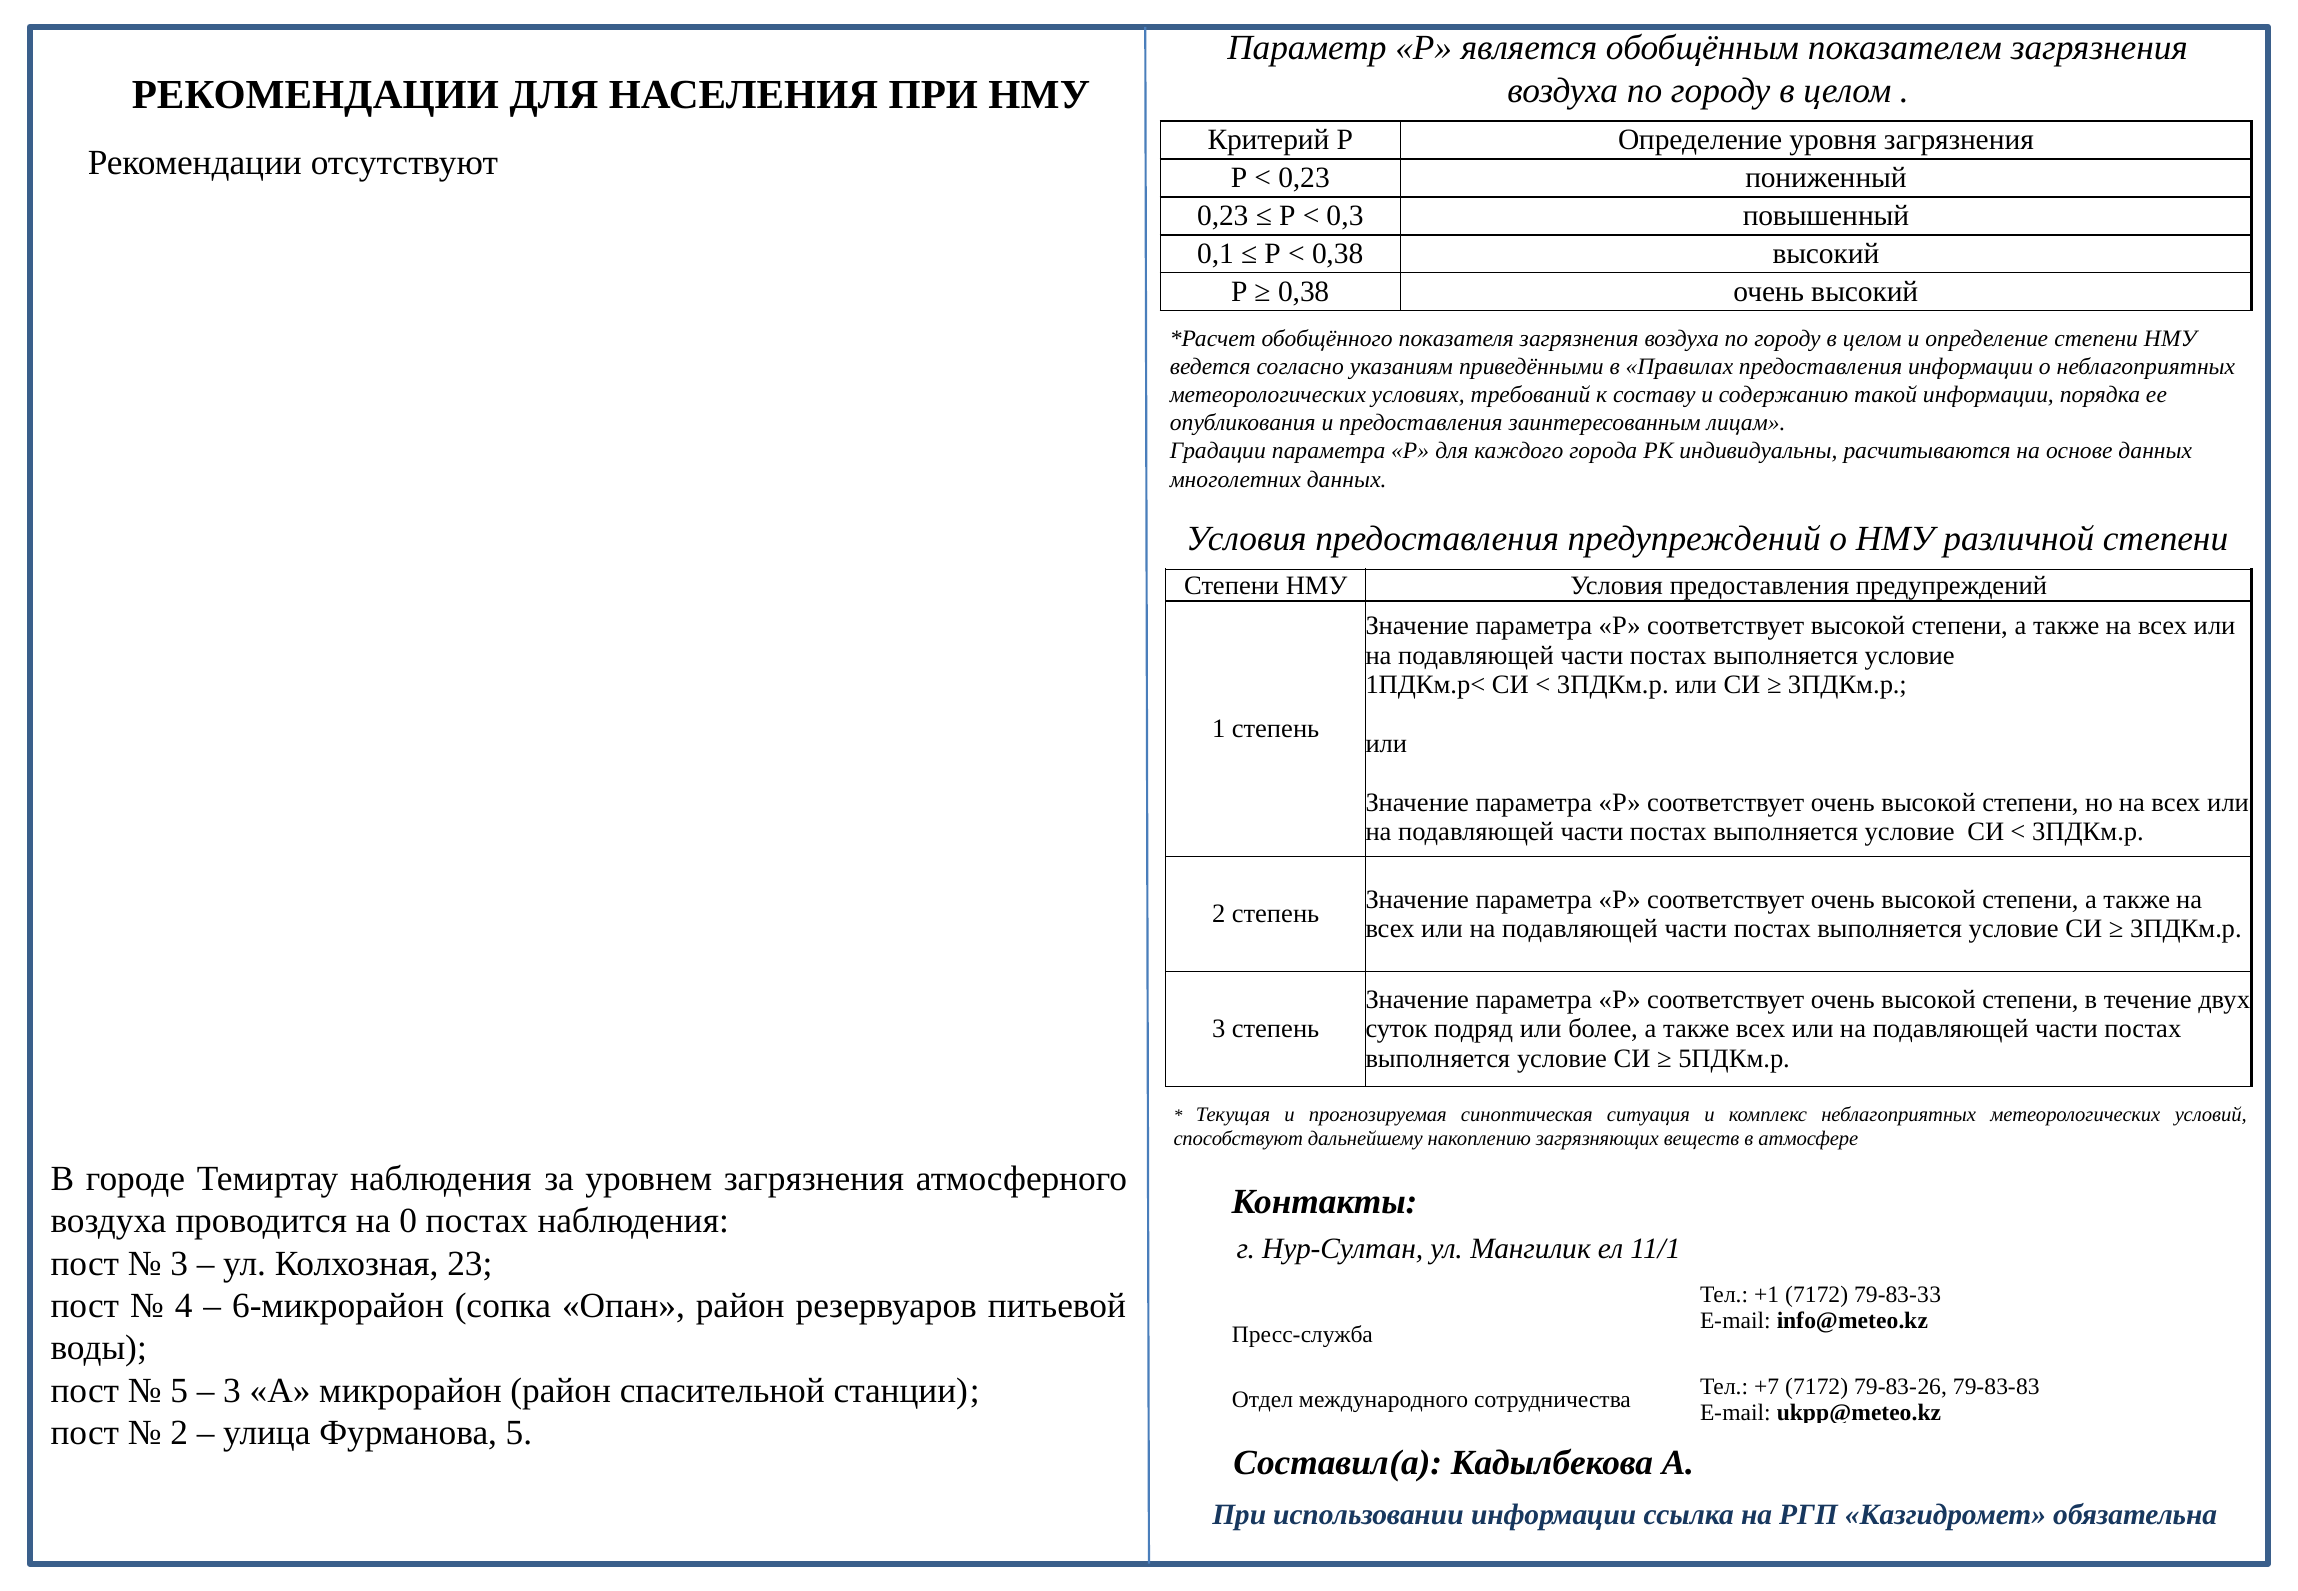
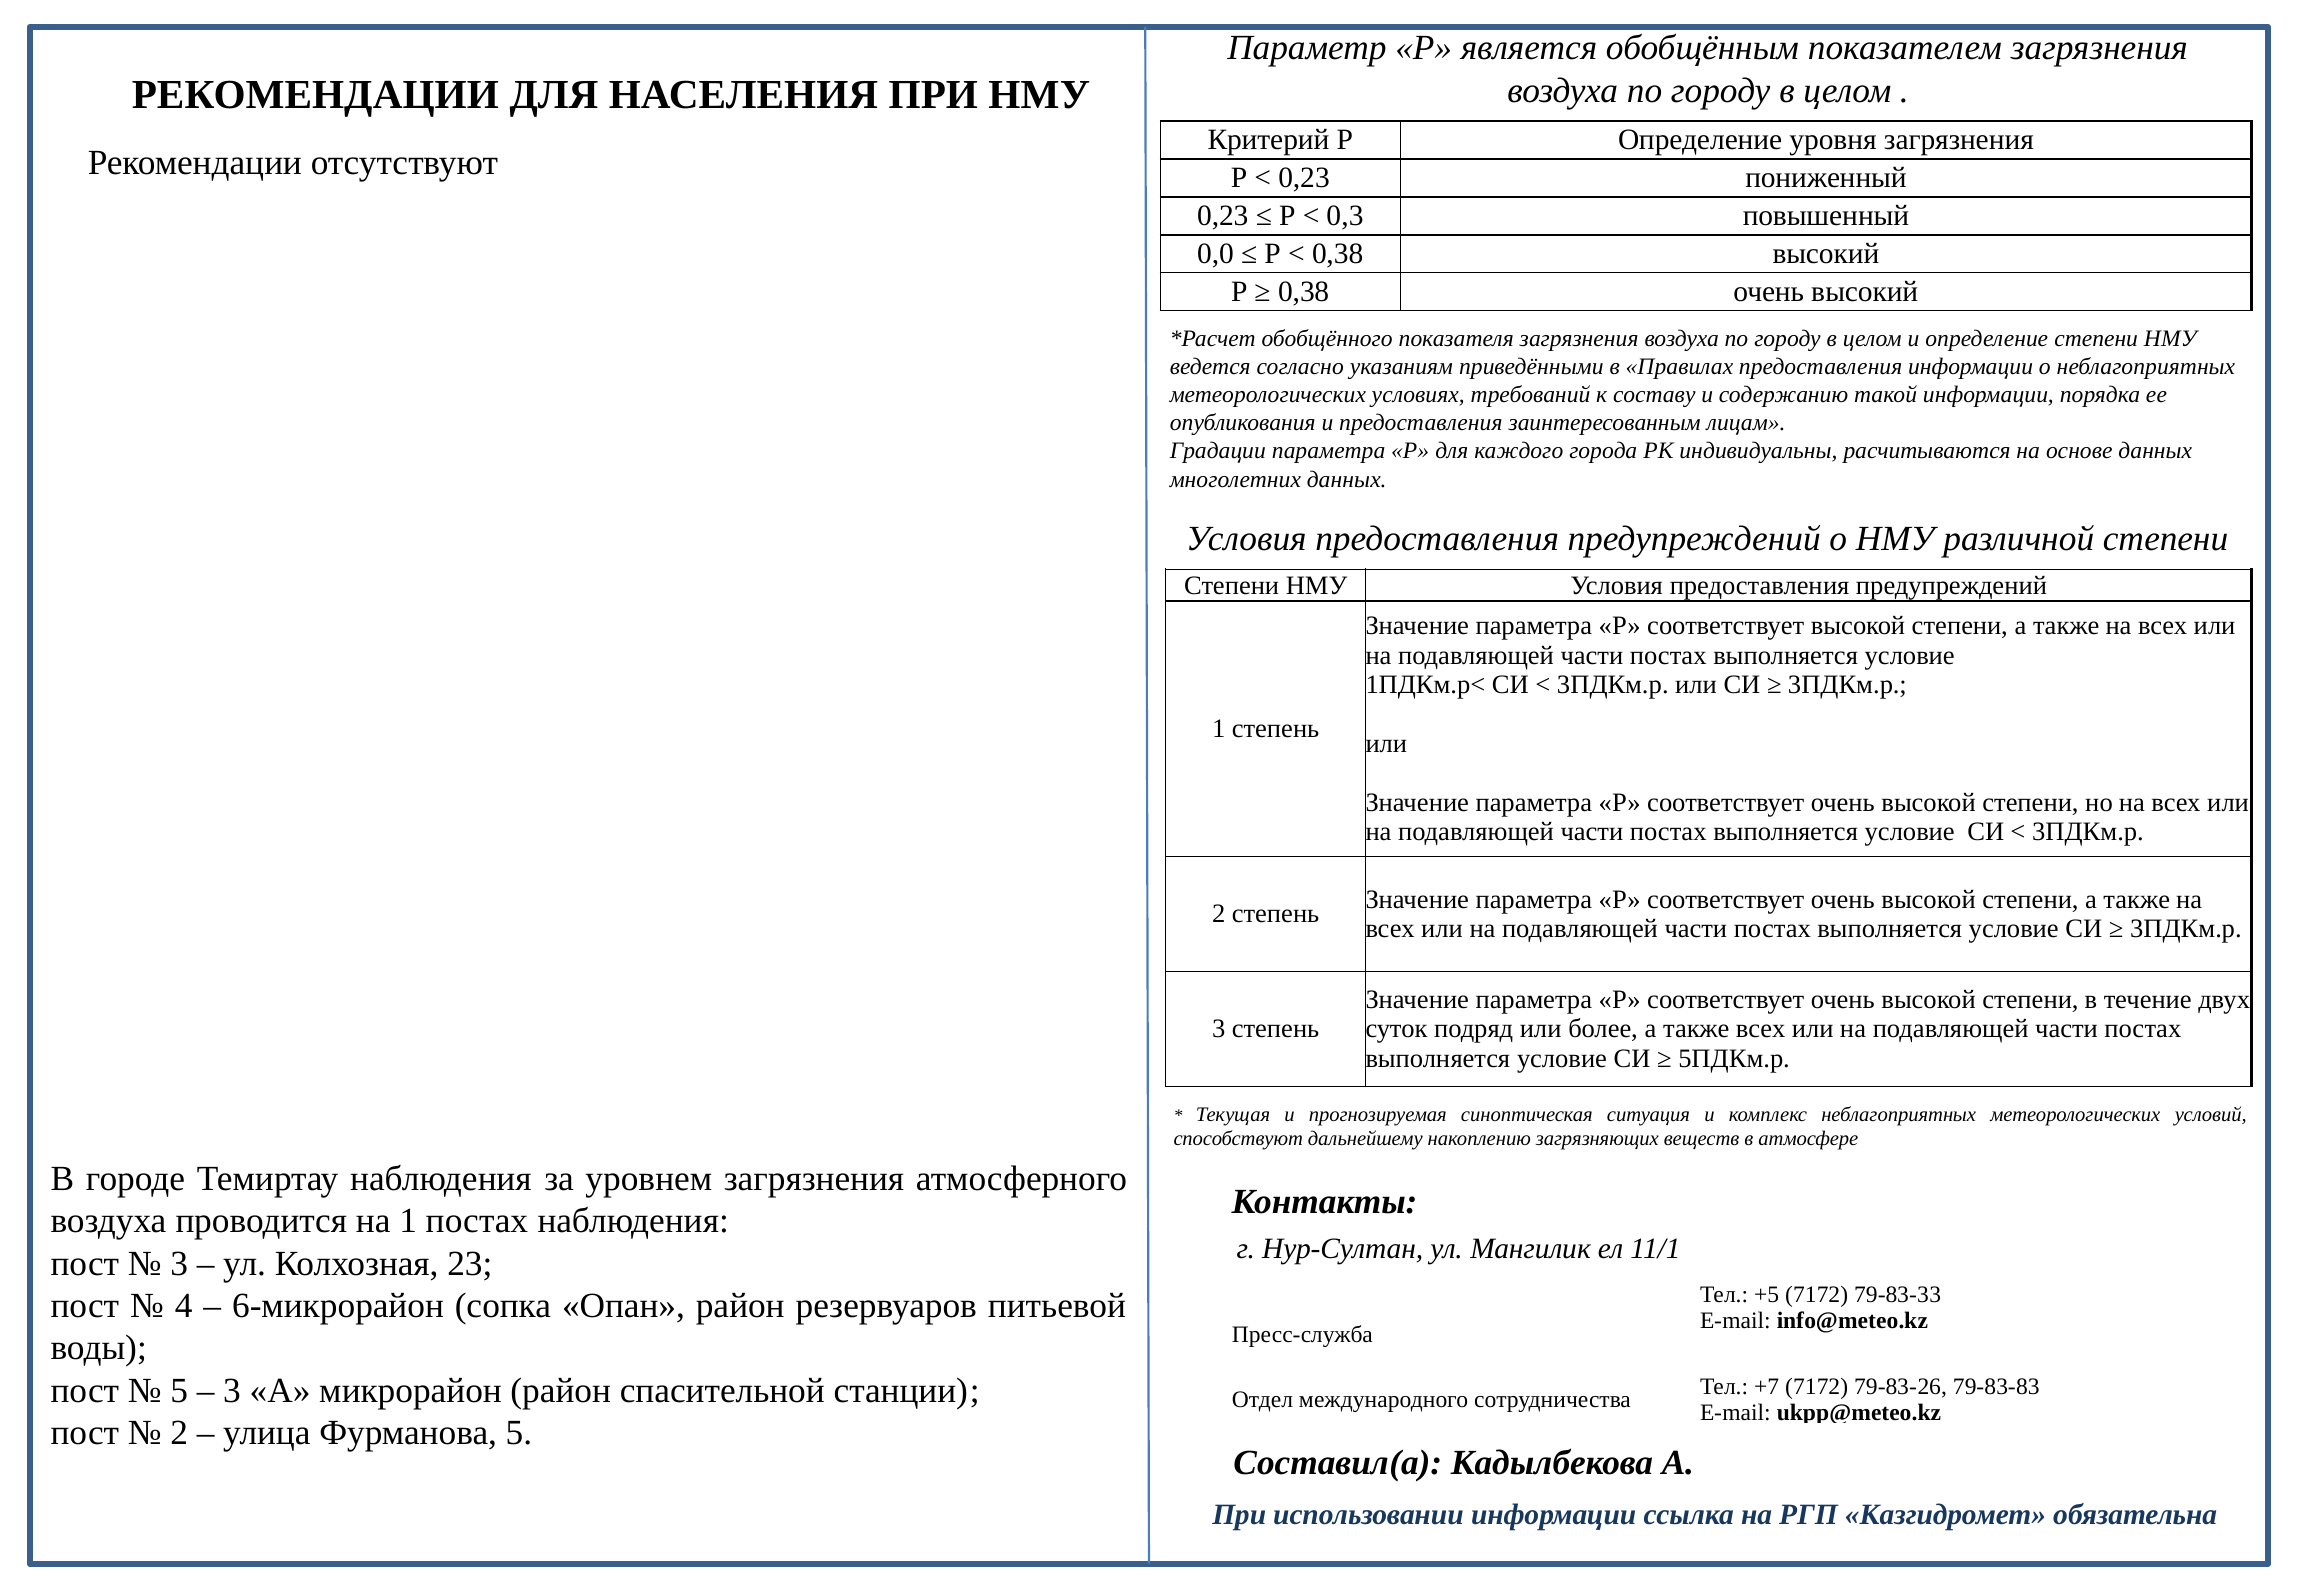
0,1: 0,1 -> 0,0 (1216, 254)
на 0: 0 -> 1 (408, 1221)
+1: +1 -> +5 (1767, 1295)
